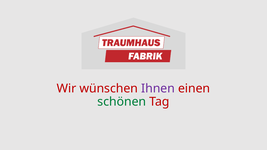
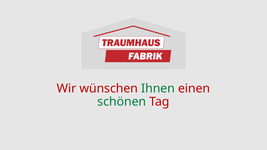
Ihnen colour: purple -> green (158, 89)
